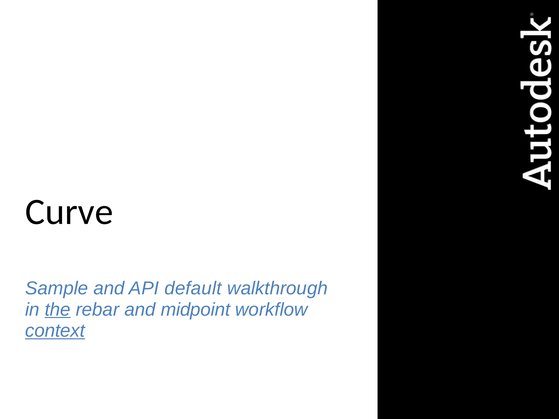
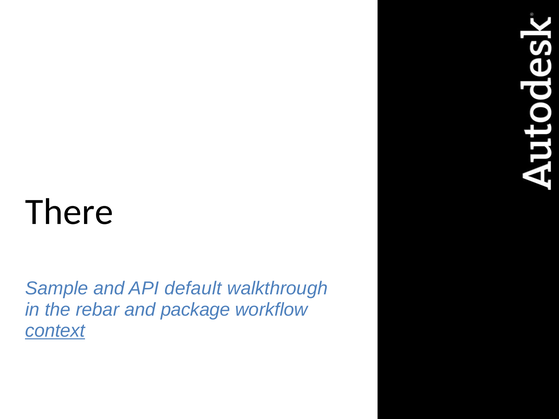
Curve: Curve -> There (69, 212)
the underline: present -> none (58, 310)
midpoint: midpoint -> package (195, 310)
